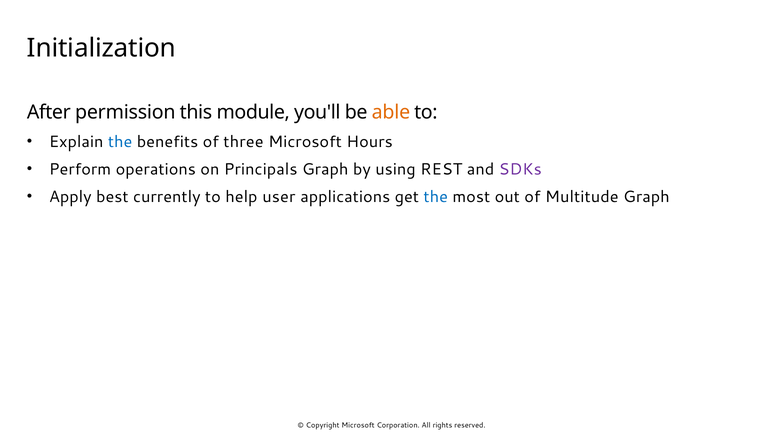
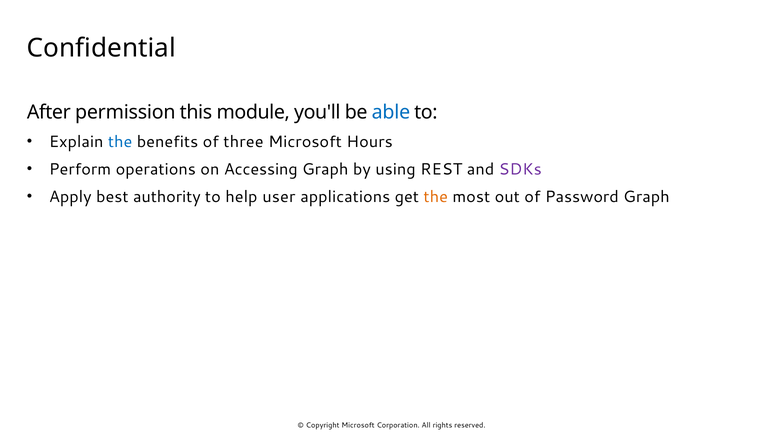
Initialization: Initialization -> Confidential (101, 48)
able colour: orange -> blue (391, 113)
Principals: Principals -> Accessing (261, 169)
currently: currently -> authority (167, 197)
the colour: blue -> orange (436, 197)
Multitude: Multitude -> Password (582, 197)
